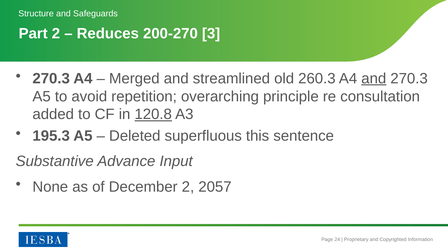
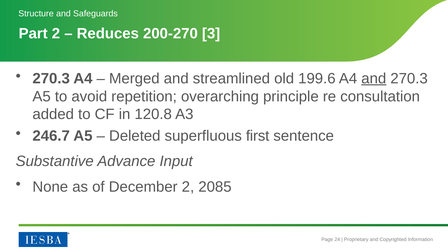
260.3: 260.3 -> 199.6 (317, 79)
120.8 underline: present -> none (153, 114)
195.3: 195.3 -> 246.7 (51, 136)
this: this -> first (258, 136)
2057: 2057 -> 2085 (215, 187)
